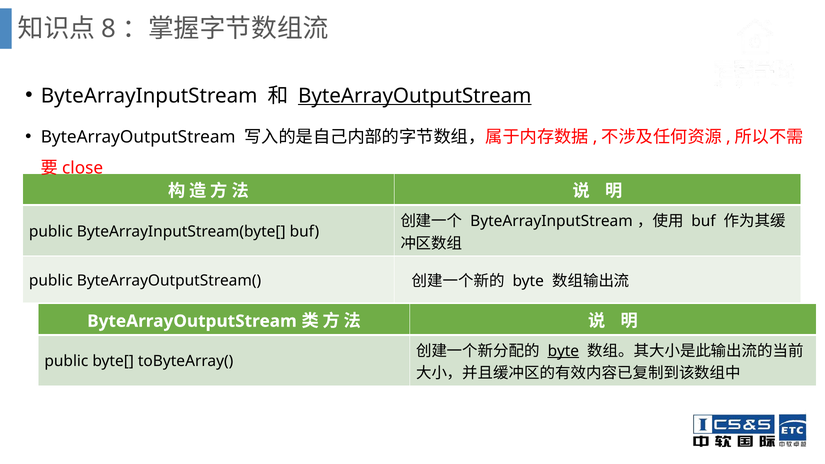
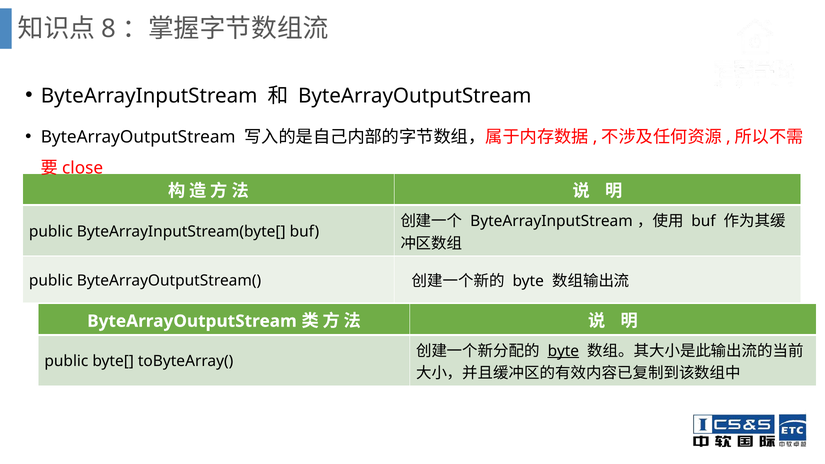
ByteArrayOutputStream underline: present -> none (415, 96)
